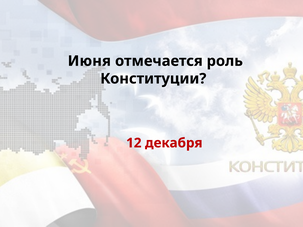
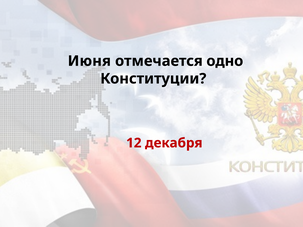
роль: роль -> одно (225, 61)
